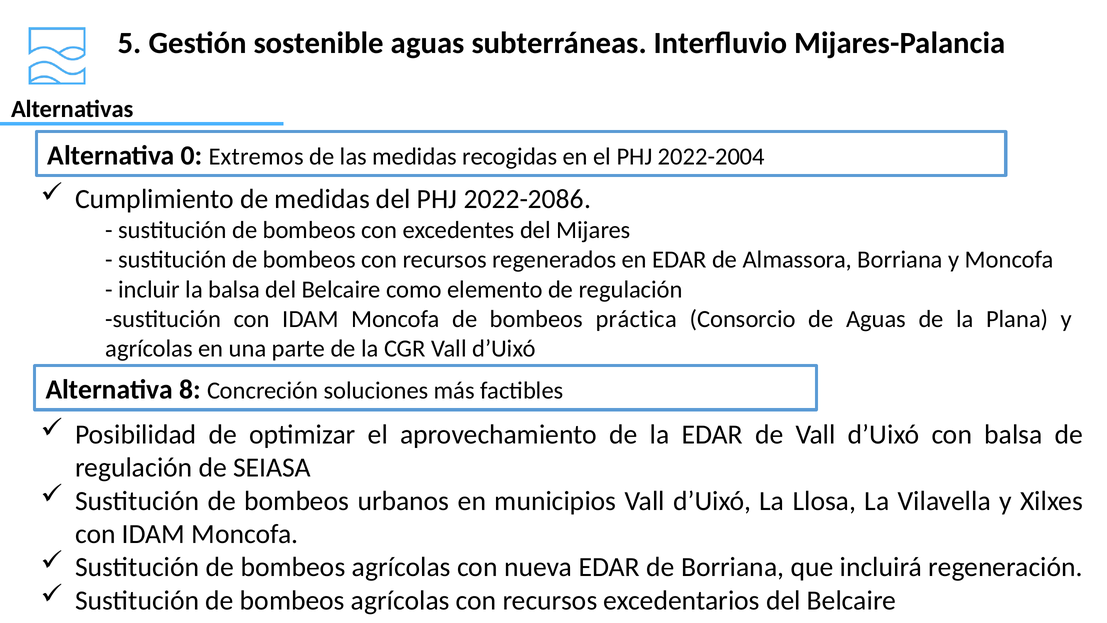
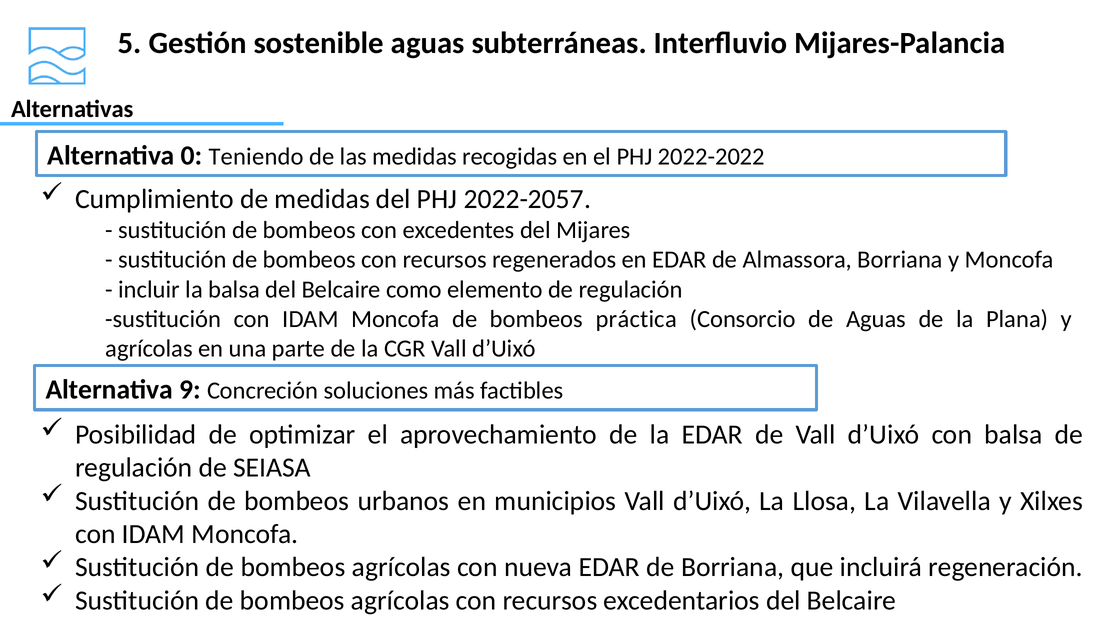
Extremos: Extremos -> Teniendo (256, 156)
2022-2004: 2022-2004 -> 2022-2022 (711, 156)
2022-2086: 2022-2086 -> 2022-2057 (527, 199)
8: 8 -> 9 (190, 390)
